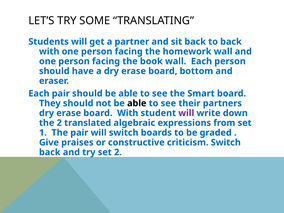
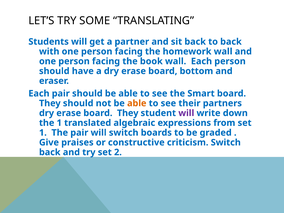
able colour: black -> orange (137, 103)
erase board With: With -> They (128, 113)
the 2: 2 -> 1 (59, 123)
